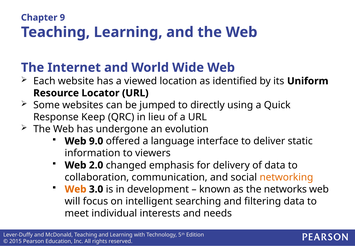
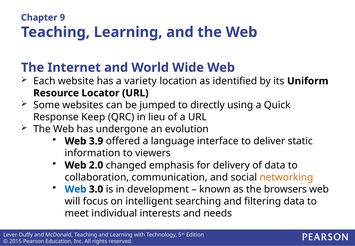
viewed: viewed -> variety (141, 81)
9.0: 9.0 -> 3.9 (96, 141)
Web colour: orange -> blue (76, 189)
networks: networks -> browsers (285, 189)
